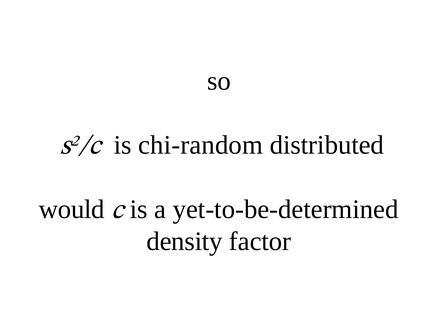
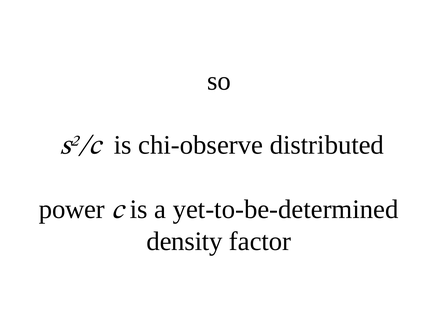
chi-random: chi-random -> chi-observe (201, 145)
would: would -> power (72, 210)
